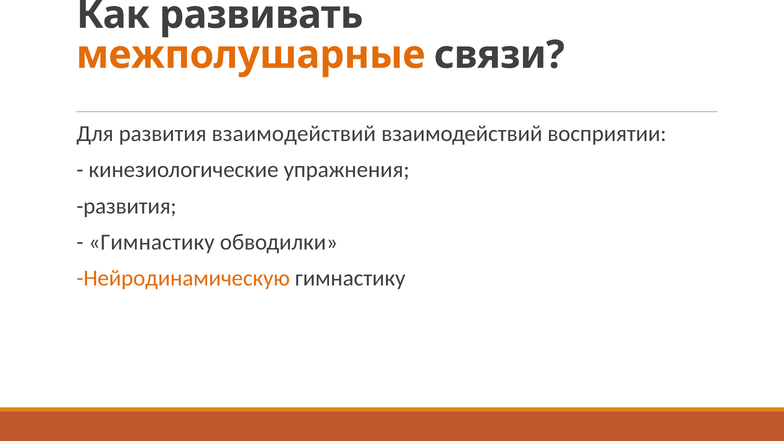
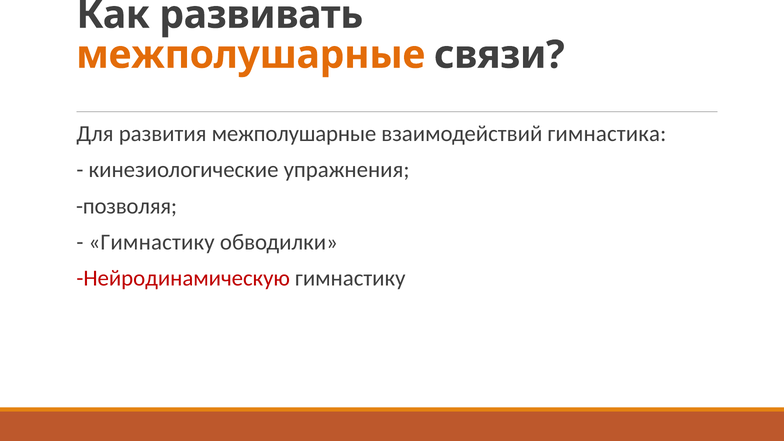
развития взаимодействий: взаимодействий -> межполушарные (294, 134)
восприятии: восприятии -> гимнастика (607, 134)
развития: развития -> позволяя (127, 206)
Нейродинамическую colour: orange -> red (183, 278)
